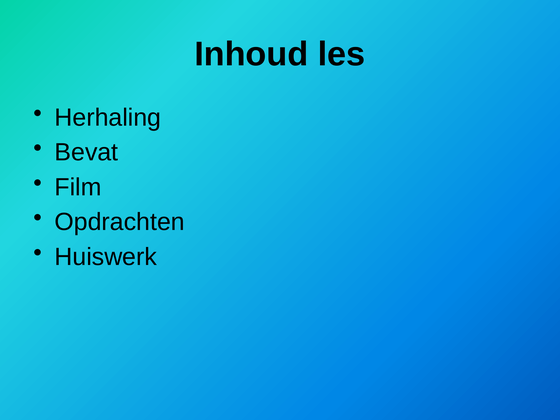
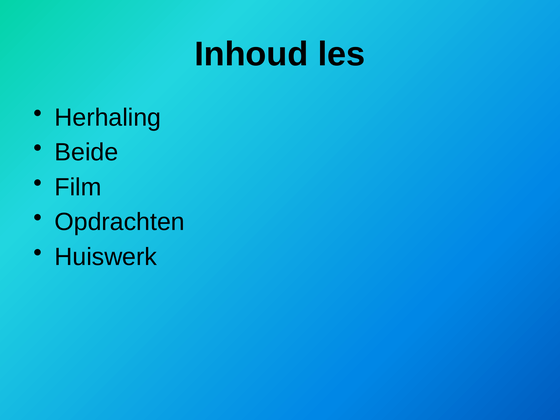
Bevat: Bevat -> Beide (86, 152)
